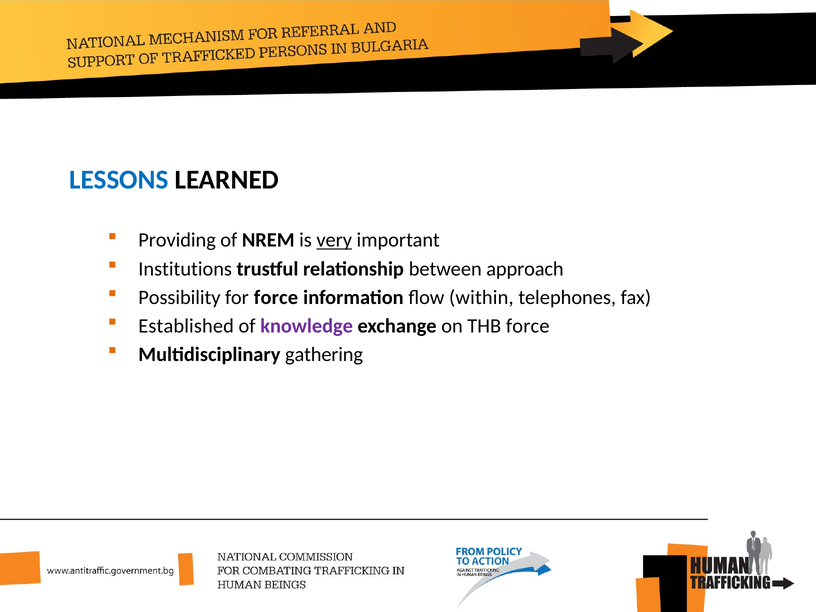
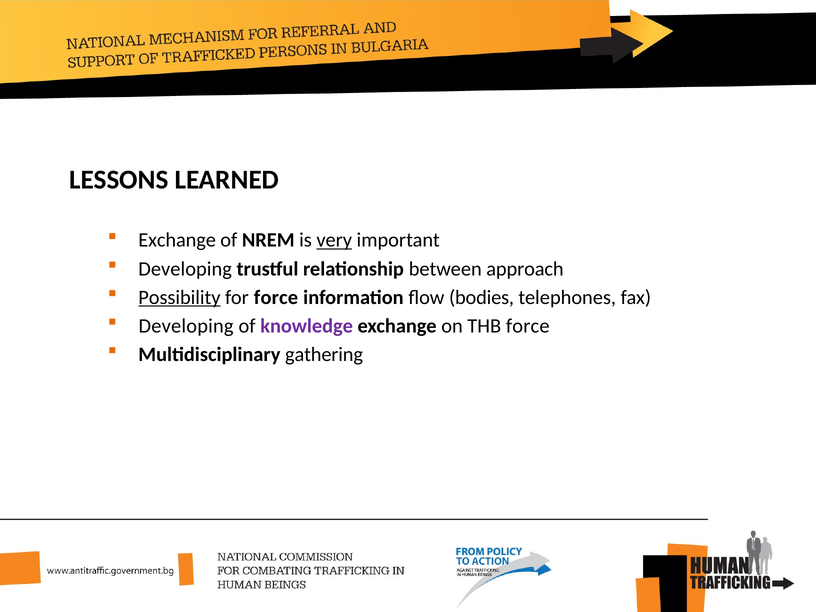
LESSONS colour: blue -> black (119, 180)
Providing: Providing -> Exchange (177, 240)
Institutions: Institutions -> Developing (185, 269)
Possibility underline: none -> present (179, 297)
within: within -> bodies (482, 297)
Established: Established -> Developing (186, 326)
